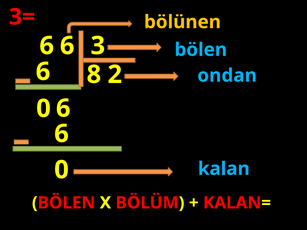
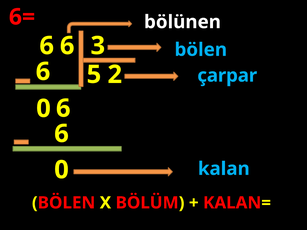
3=: 3= -> 6= (22, 17)
bölünen colour: yellow -> white (182, 22)
8: 8 -> 5 (94, 75)
ondan: ondan -> çarpar (227, 76)
